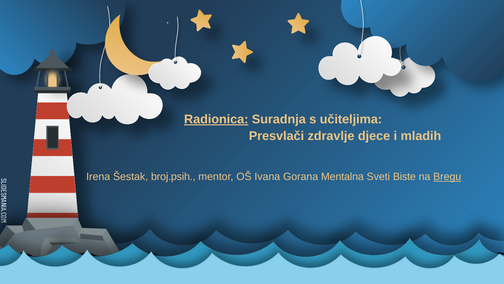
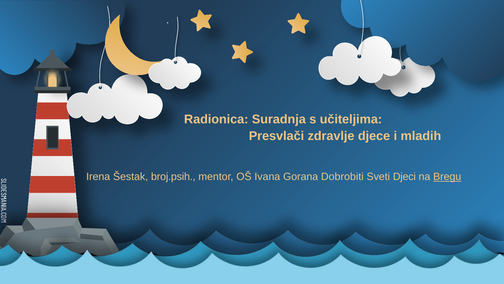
Radionica underline: present -> none (216, 119)
Mentalna: Mentalna -> Dobrobiti (342, 176)
Biste: Biste -> Djeci (404, 176)
